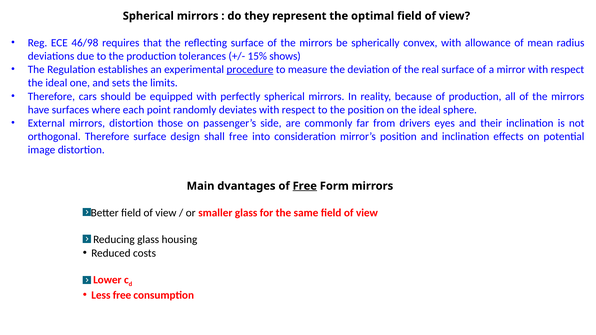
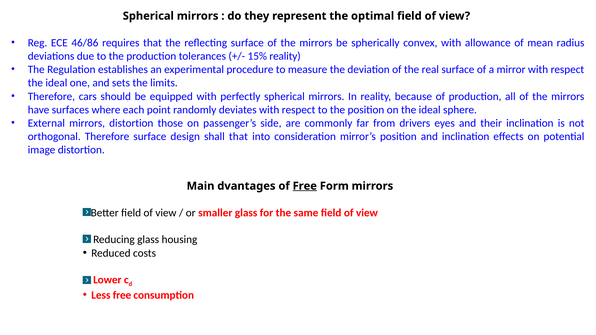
46/98: 46/98 -> 46/86 (85, 43)
15% shows: shows -> reality (285, 56)
procedure underline: present -> none (250, 70)
shall free: free -> that (238, 137)
